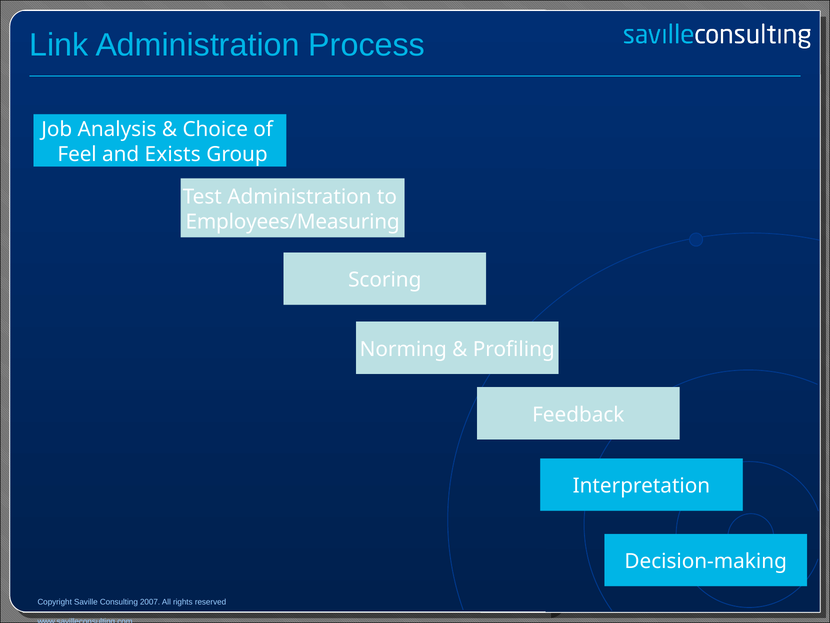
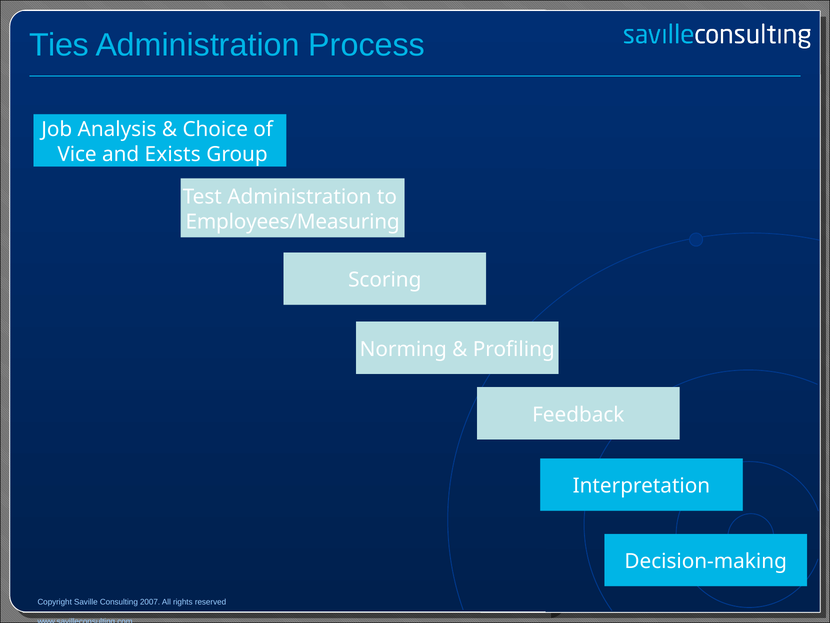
Link: Link -> Ties (59, 45)
Feel: Feel -> Vice (77, 154)
